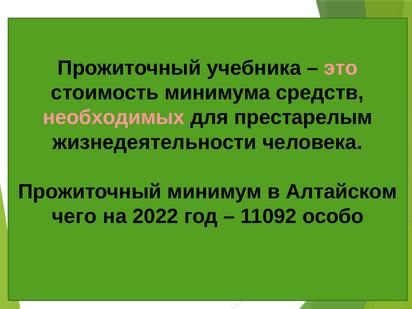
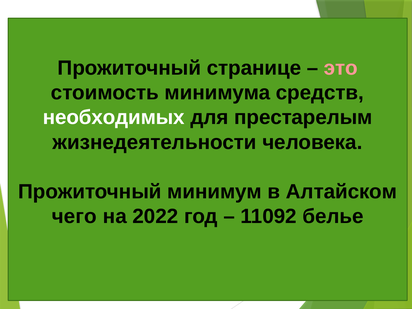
учебника: учебника -> странице (254, 68)
необходимых colour: pink -> white (114, 118)
особо: особо -> белье (333, 216)
